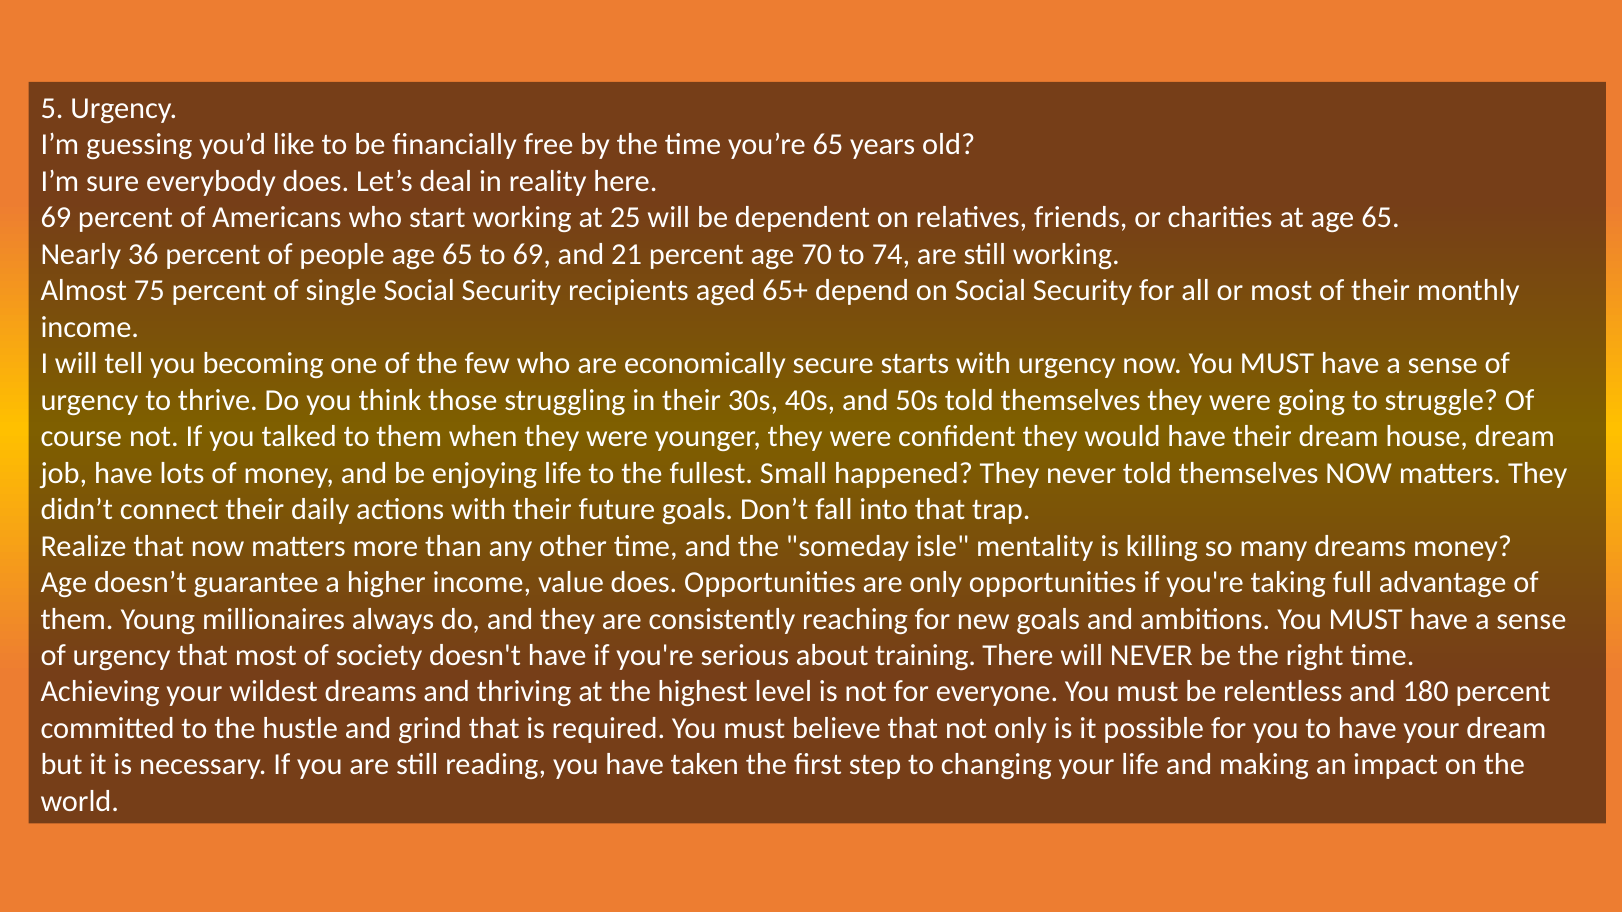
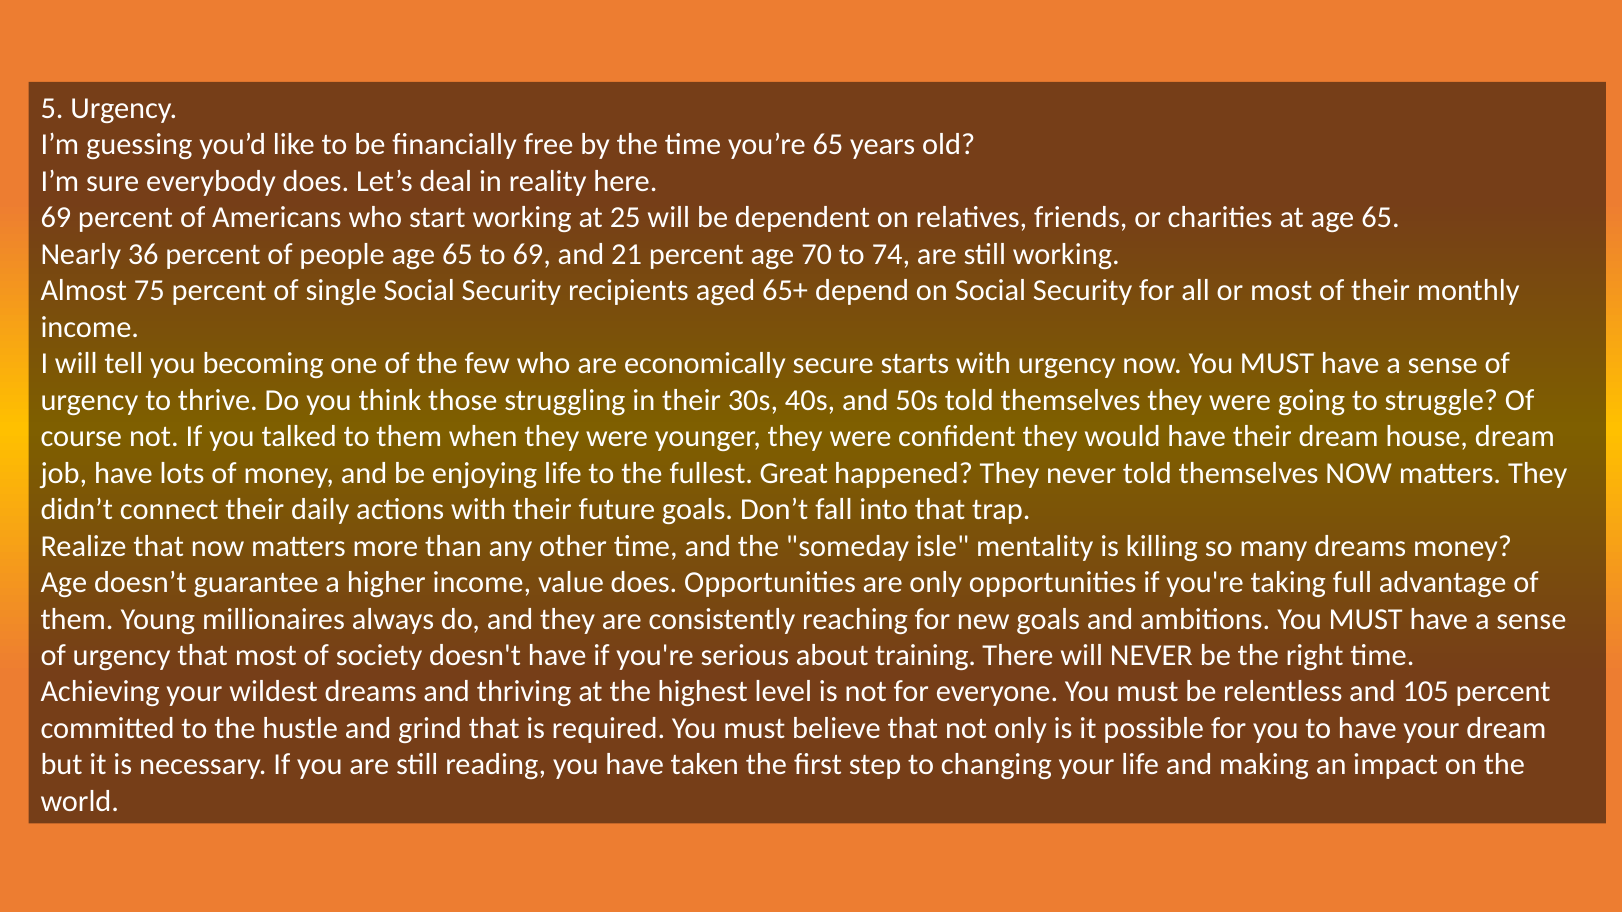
Small: Small -> Great (794, 473)
180: 180 -> 105 (1426, 692)
